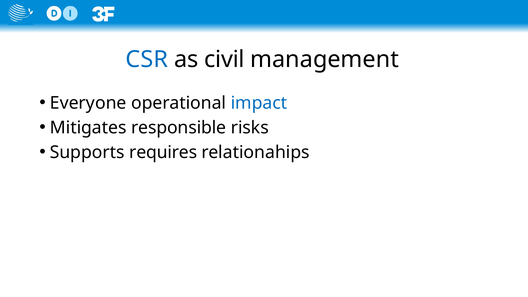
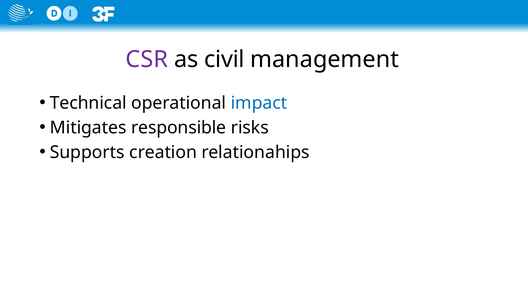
CSR colour: blue -> purple (147, 59)
Everyone: Everyone -> Technical (88, 103)
requires: requires -> creation (163, 152)
